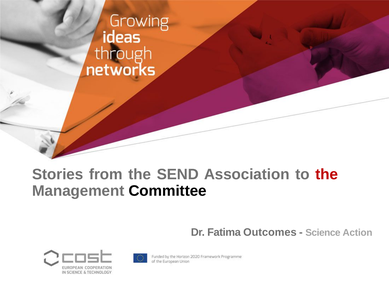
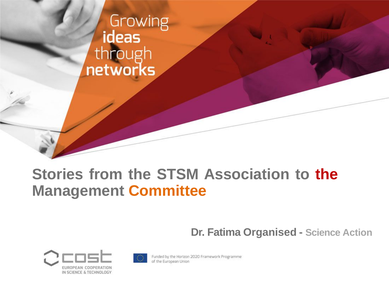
SEND: SEND -> STSM (178, 174)
Committee colour: black -> orange (168, 191)
Outcomes: Outcomes -> Organised (270, 232)
